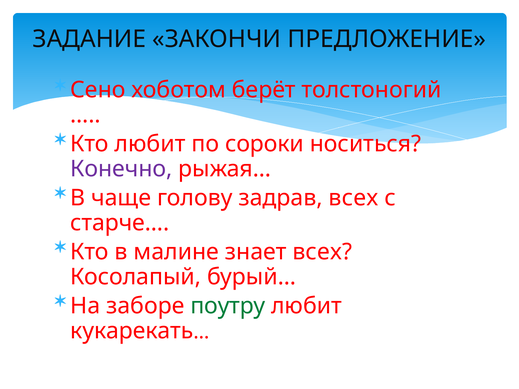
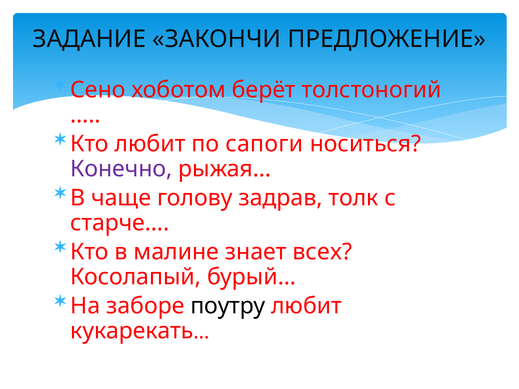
сороки: сороки -> сапоги (264, 144)
задрав всех: всех -> толк (354, 198)
поутру colour: green -> black (228, 306)
